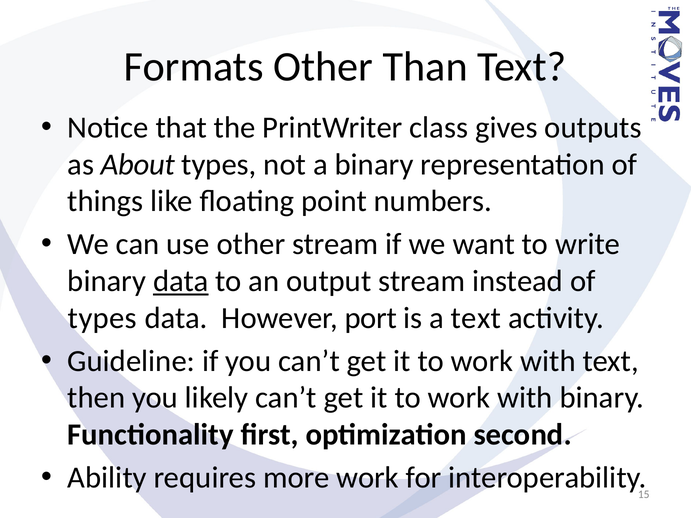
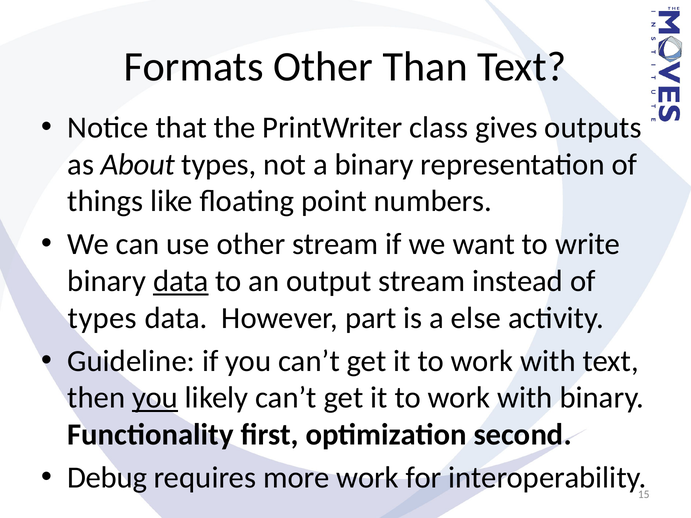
port: port -> part (371, 318)
a text: text -> else (476, 318)
you underline: none -> present (155, 398)
Ability: Ability -> Debug (107, 478)
